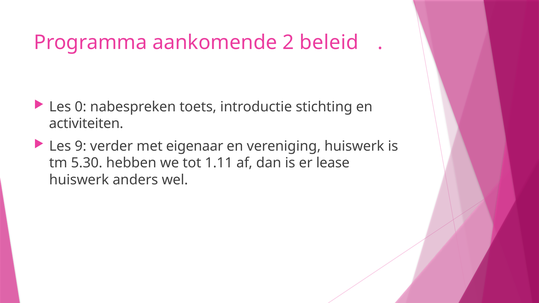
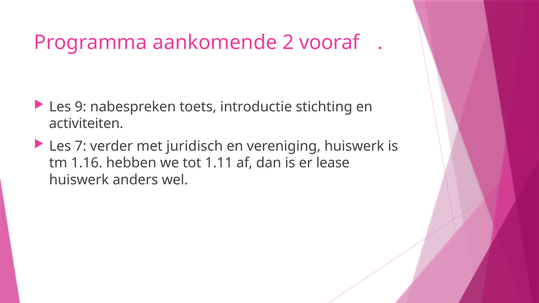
beleid: beleid -> vooraf (329, 43)
0: 0 -> 9 (81, 107)
9: 9 -> 7 (81, 146)
eigenaar: eigenaar -> juridisch (195, 146)
5.30: 5.30 -> 1.16 (87, 163)
